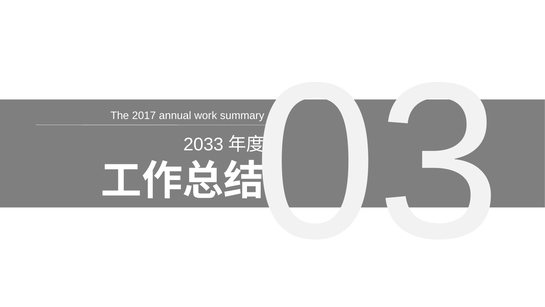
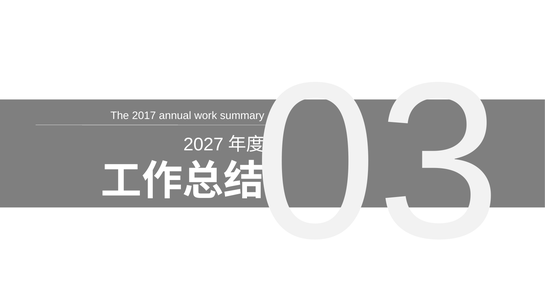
2033: 2033 -> 2027 (204, 144)
